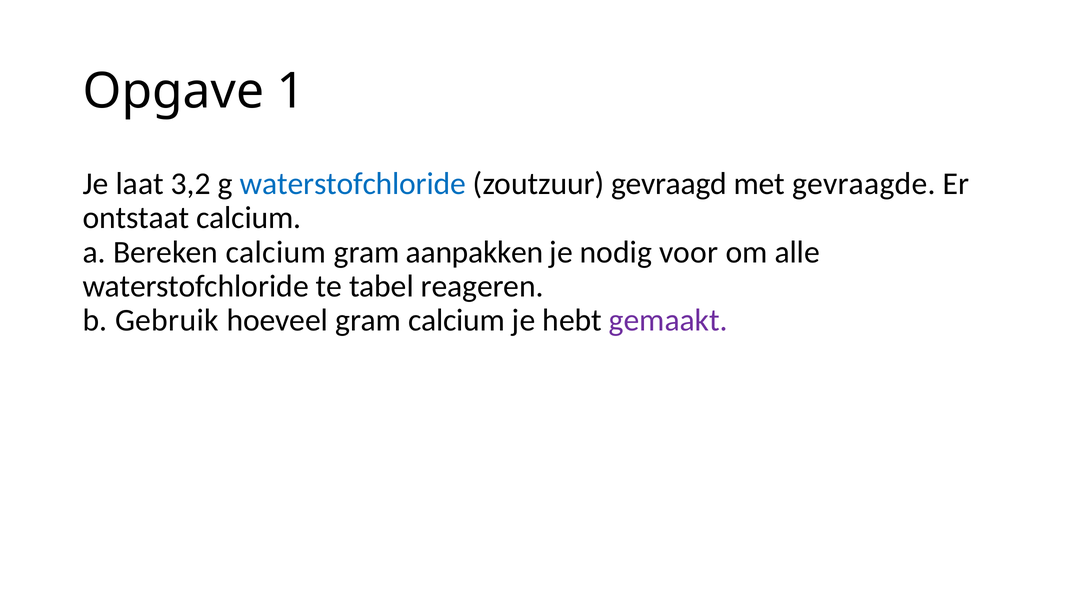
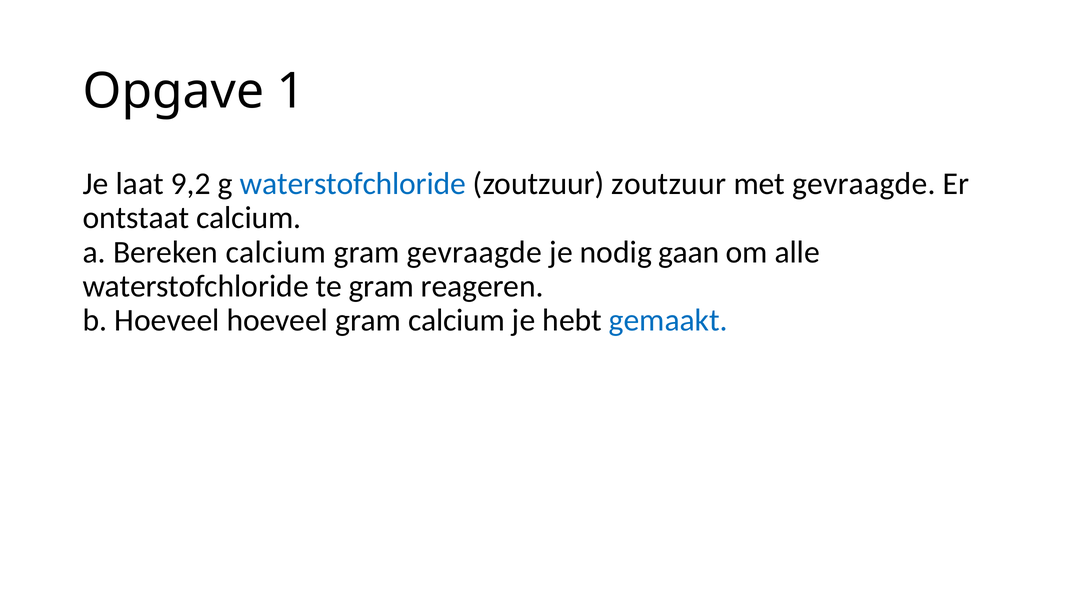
3,2: 3,2 -> 9,2 (191, 184)
zoutzuur gevraagd: gevraagd -> zoutzuur (669, 184)
gram aanpakken: aanpakken -> gevraagde (474, 252)
voor: voor -> gaan (689, 252)
te tabel: tabel -> gram (382, 286)
b Gebruik: Gebruik -> Hoeveel (167, 320)
gemaakt colour: purple -> blue (668, 320)
